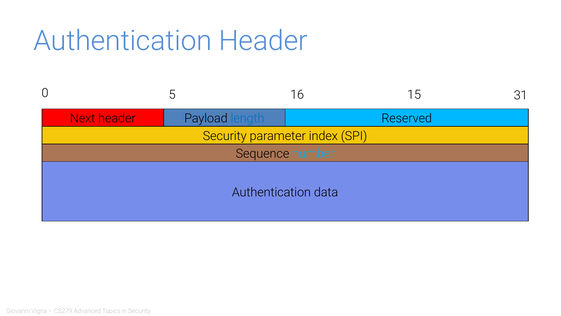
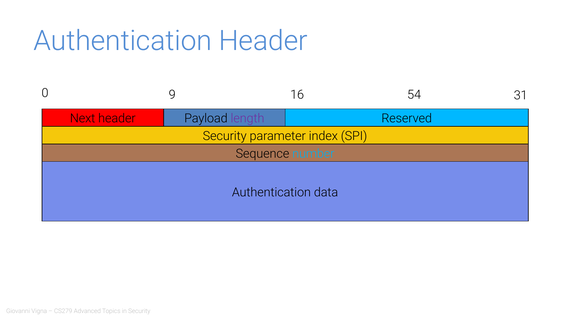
5: 5 -> 9 (172, 95)
15: 15 -> 54 (414, 95)
length colour: blue -> purple (247, 118)
